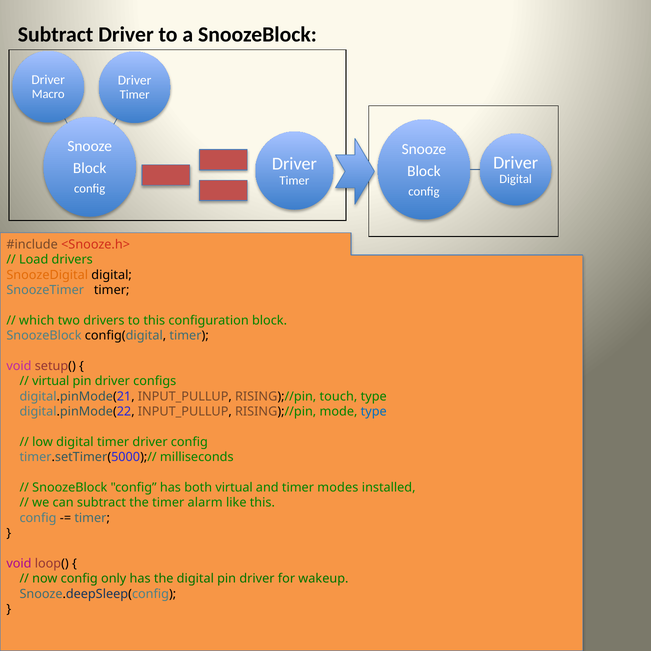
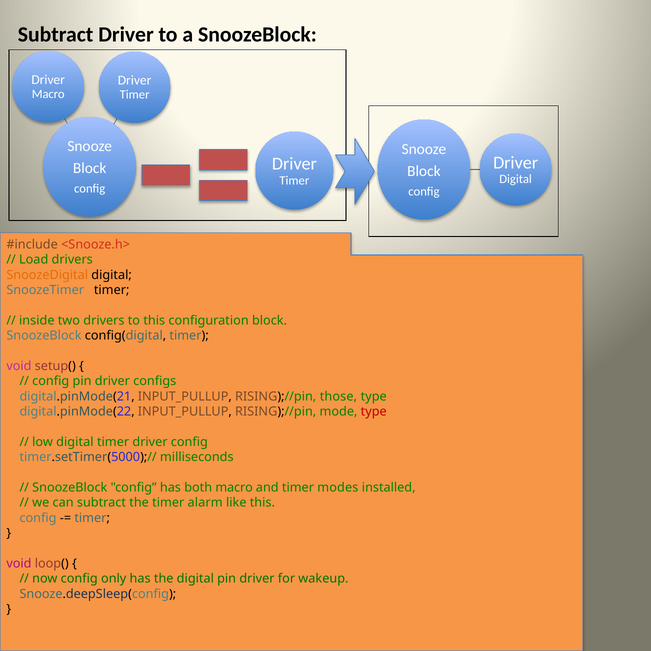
which: which -> inside (37, 320)
virtual: virtual -> config (51, 381)
touch: touch -> those (338, 396)
type colour: blue -> red (374, 412)
both virtual: virtual -> macro (234, 488)
